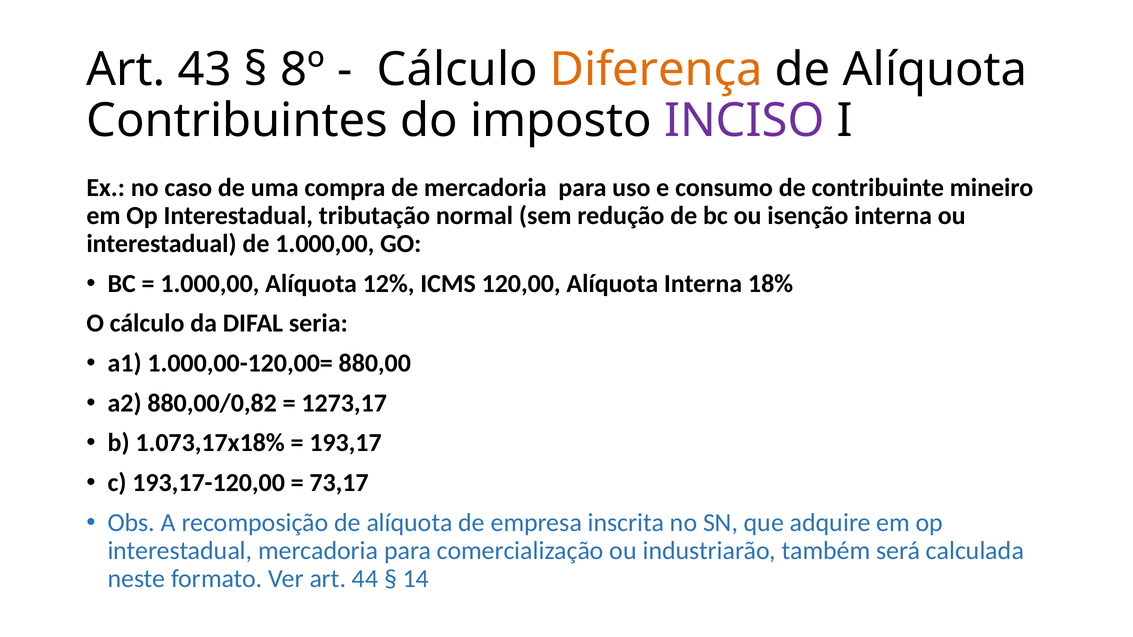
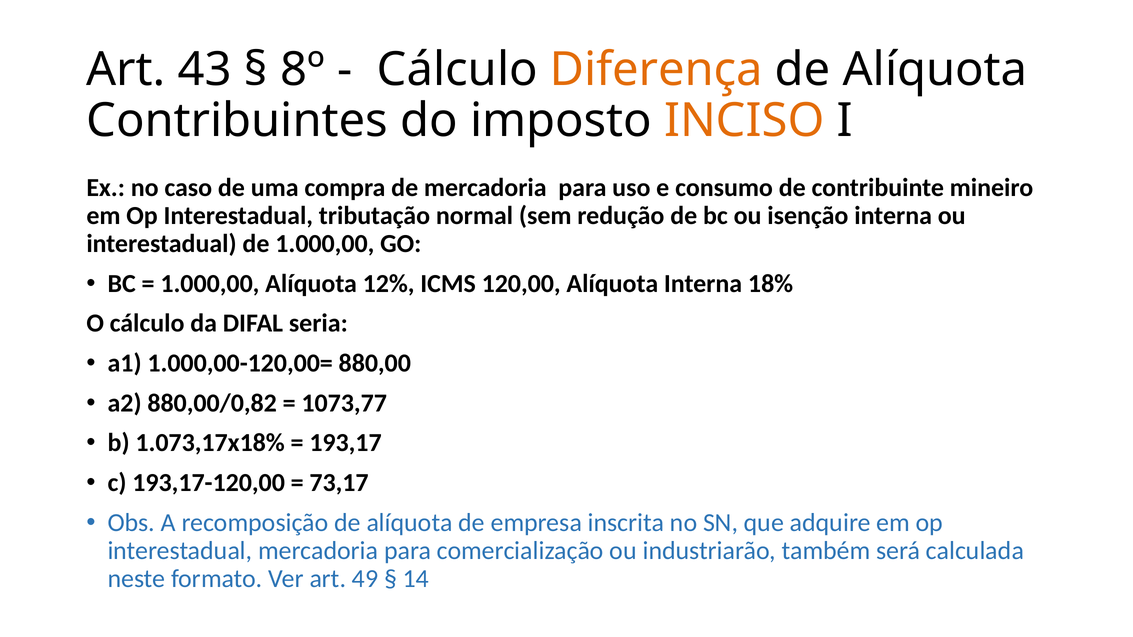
INCISO colour: purple -> orange (744, 121)
1273,17: 1273,17 -> 1073,77 (344, 403)
44: 44 -> 49 (365, 579)
